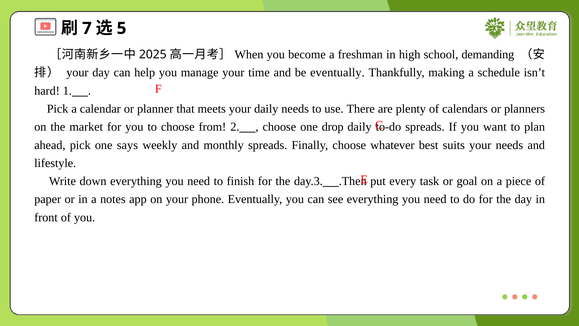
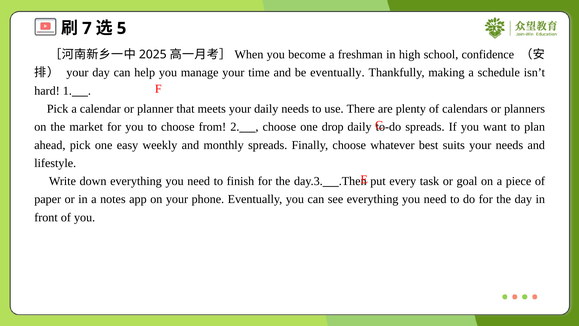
demanding: demanding -> confidence (488, 54)
says: says -> easy (127, 145)
